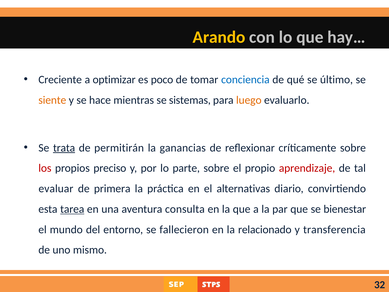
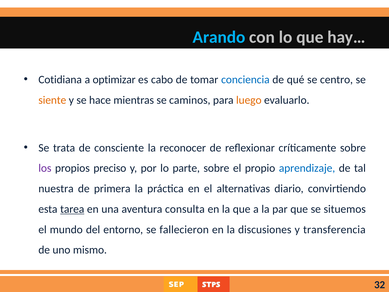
Arando colour: yellow -> light blue (219, 37)
Creciente: Creciente -> Cotidiana (60, 80)
poco: poco -> cabo (162, 80)
último: último -> centro (336, 80)
sistemas: sistemas -> caminos (190, 100)
trata underline: present -> none (64, 148)
permitirán: permitirán -> consciente (119, 148)
ganancias: ganancias -> reconocer (183, 148)
los colour: red -> purple (45, 168)
aprendizaje colour: red -> blue (307, 168)
evaluar: evaluar -> nuestra (56, 189)
bienestar: bienestar -> situemos (345, 209)
relacionado: relacionado -> discusiones (265, 229)
